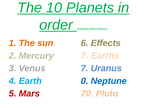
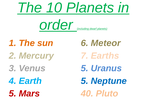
Effects: Effects -> Meteor (106, 43)
Venus 7: 7 -> 5 (85, 68)
Earth 0: 0 -> 5 (85, 81)
70: 70 -> 40 (87, 94)
